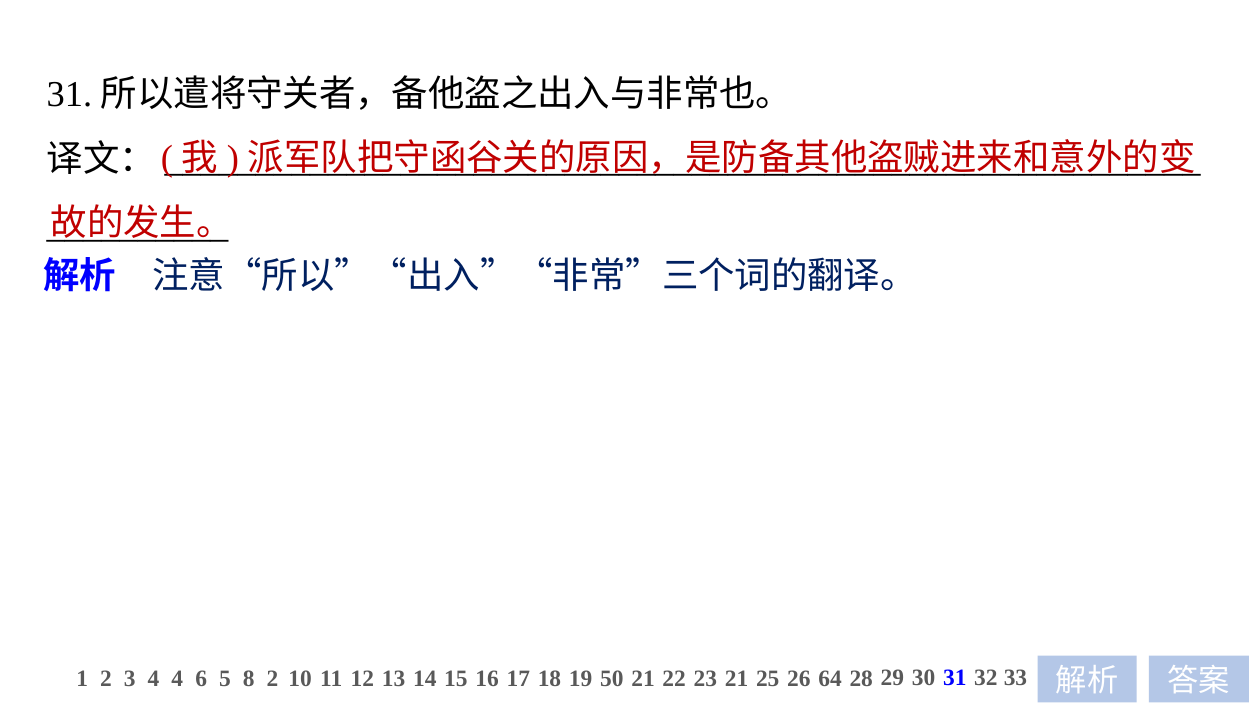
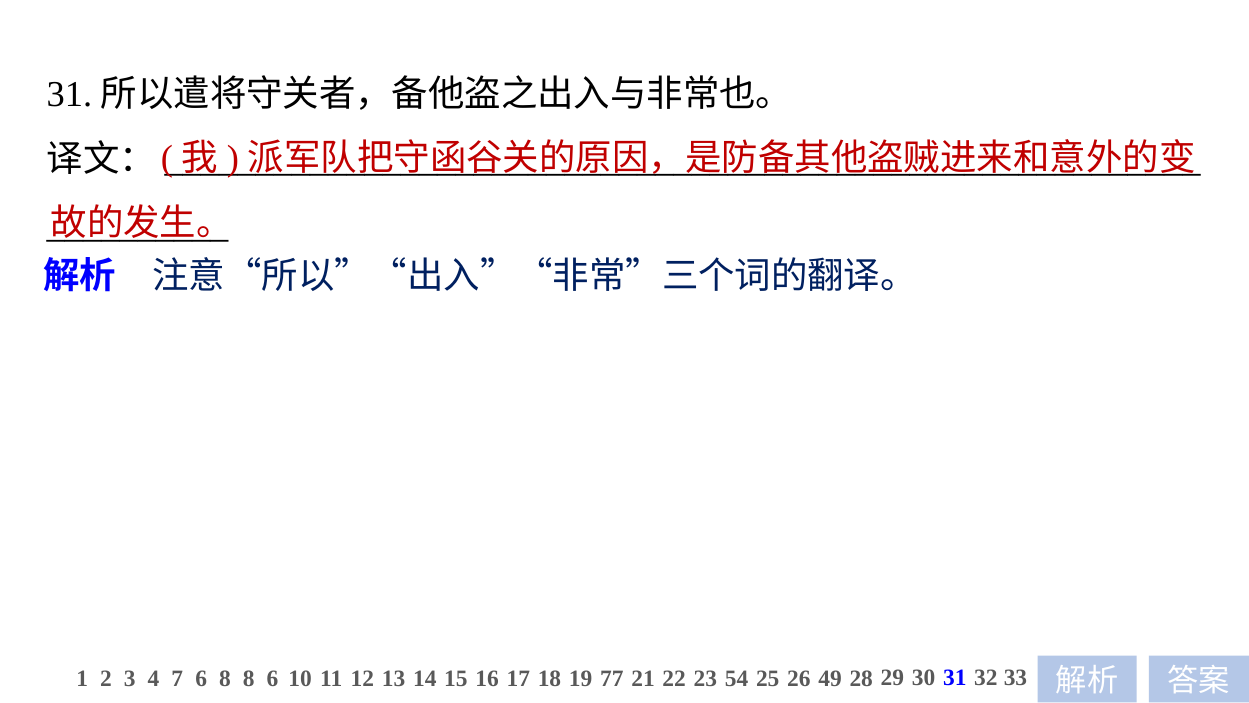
4 4: 4 -> 7 (177, 679)
6 5: 5 -> 8 (225, 679)
8 2: 2 -> 6 (273, 679)
50: 50 -> 77 (612, 679)
23 21: 21 -> 54 (737, 679)
64: 64 -> 49 (830, 679)
